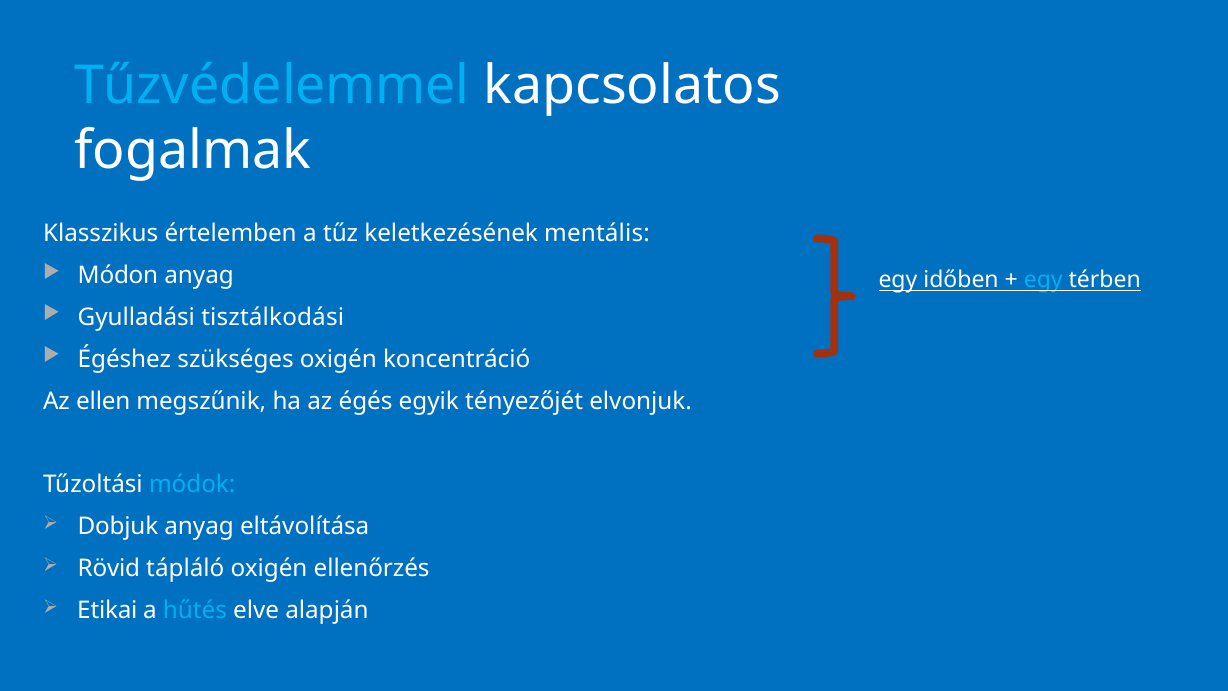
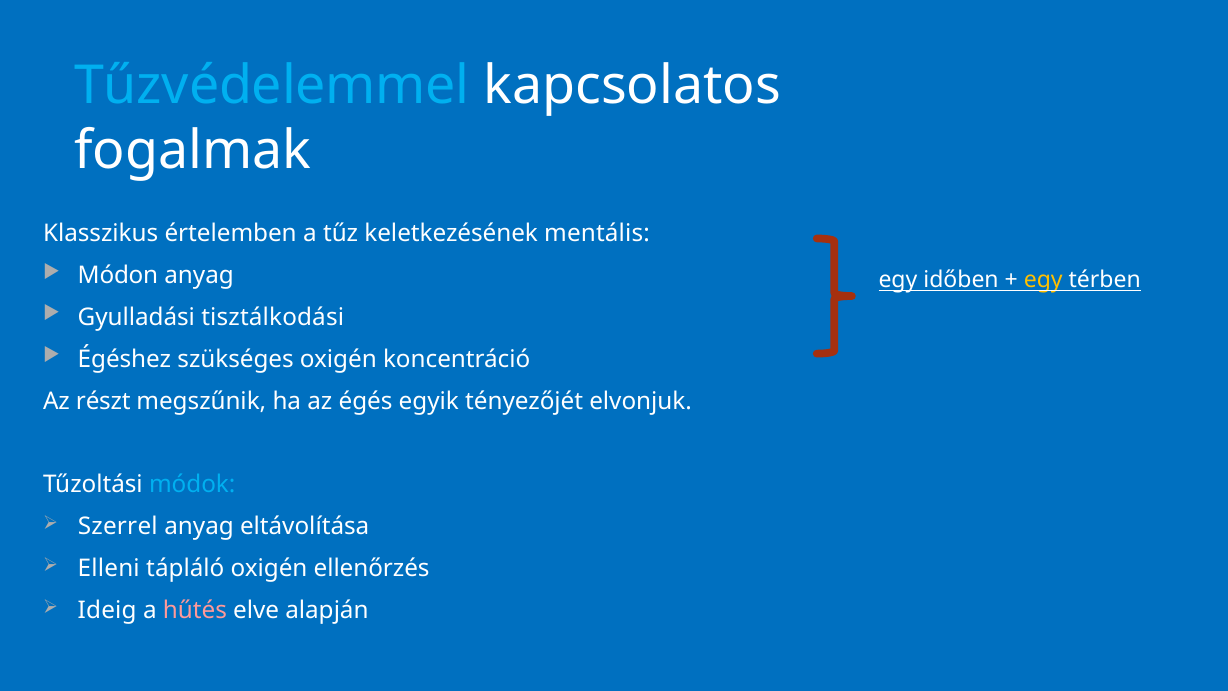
egy colour: light blue -> yellow (1043, 280)
ellen: ellen -> részt (103, 401)
Dobjuk: Dobjuk -> Szerrel (118, 527)
Rövid: Rövid -> Elleni (109, 569)
Etikai: Etikai -> Ideig (107, 611)
hűtés colour: light blue -> pink (195, 611)
